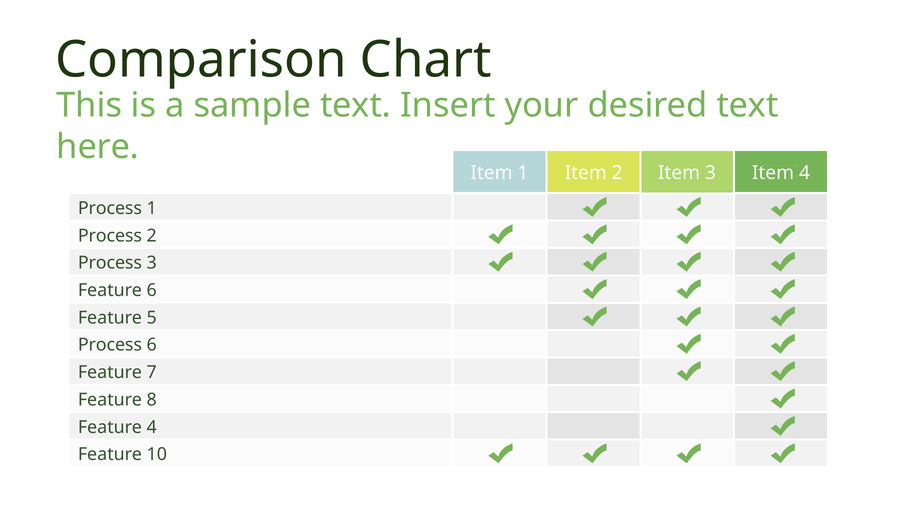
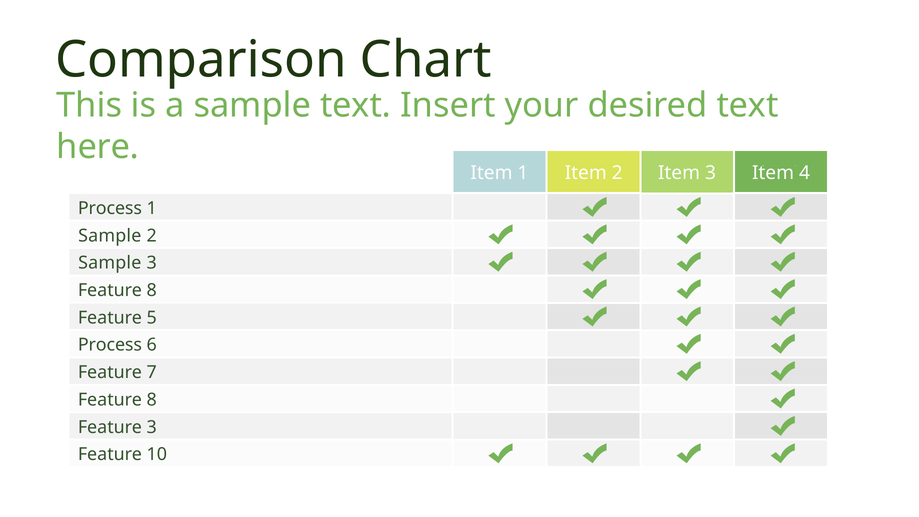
Process: Process -> Sample (110, 236)
Process: Process -> Sample (110, 263)
6: 6 -> 8 (152, 290)
Feature 4: 4 -> 3 (152, 427)
